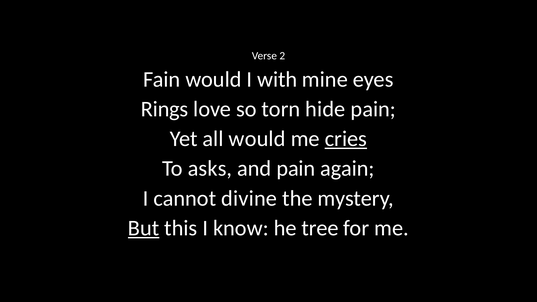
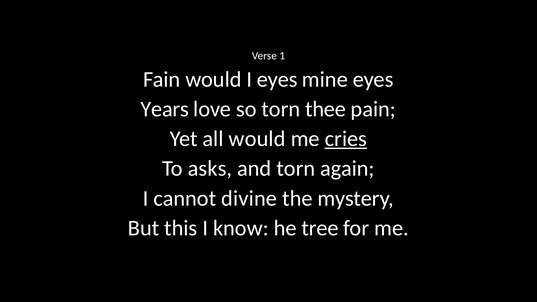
2: 2 -> 1 (282, 56)
I with: with -> eyes (277, 79)
Rings: Rings -> Years (165, 109)
hide: hide -> thee (326, 109)
and pain: pain -> torn (296, 169)
But underline: present -> none (144, 228)
